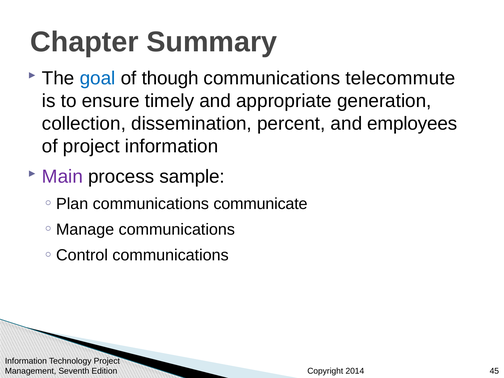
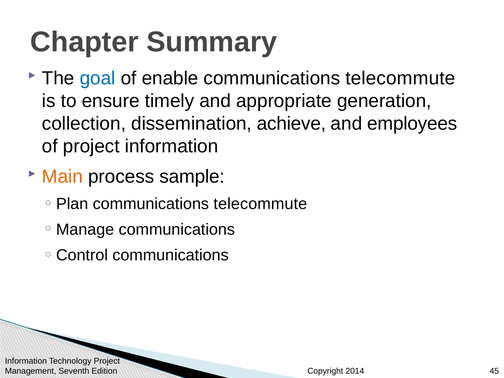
though: though -> enable (170, 78)
percent: percent -> achieve (291, 124)
Main colour: purple -> orange (62, 177)
communicate: communicate -> telecommute (260, 204)
